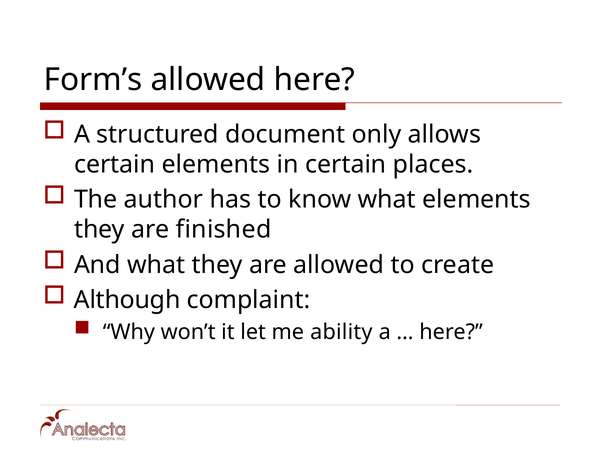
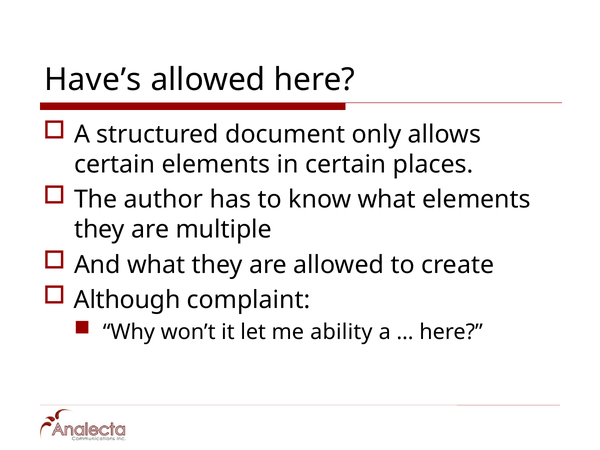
Form’s: Form’s -> Have’s (93, 80)
finished: finished -> multiple (224, 230)
